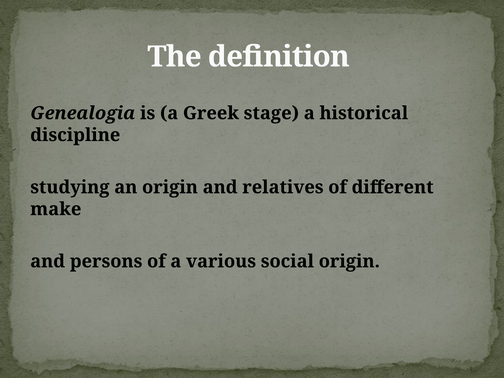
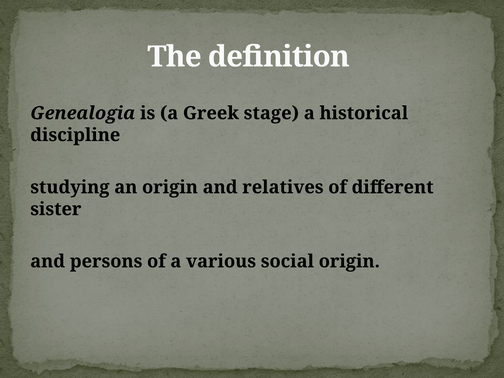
make: make -> sister (56, 209)
